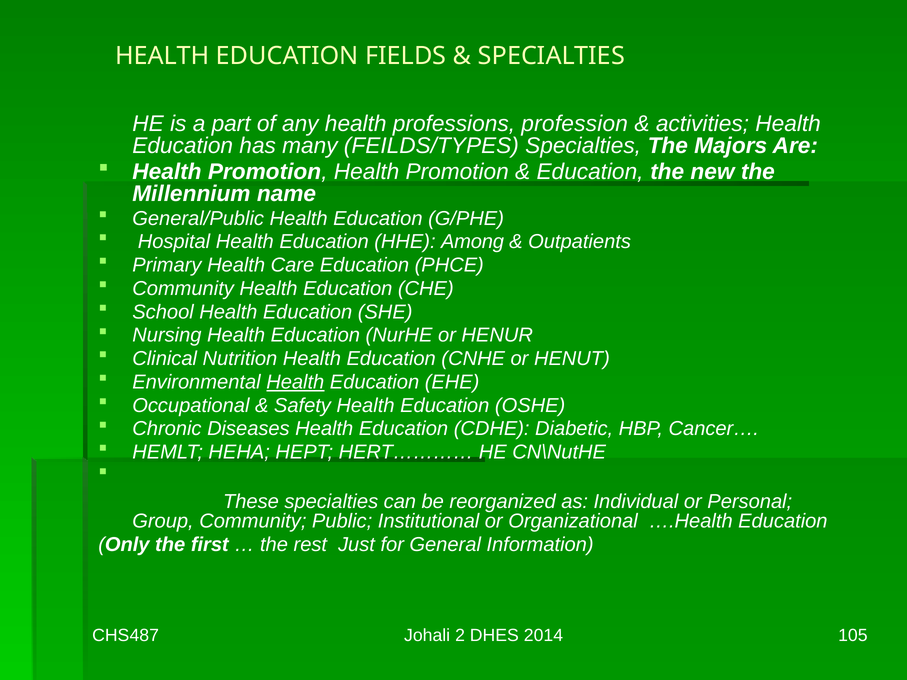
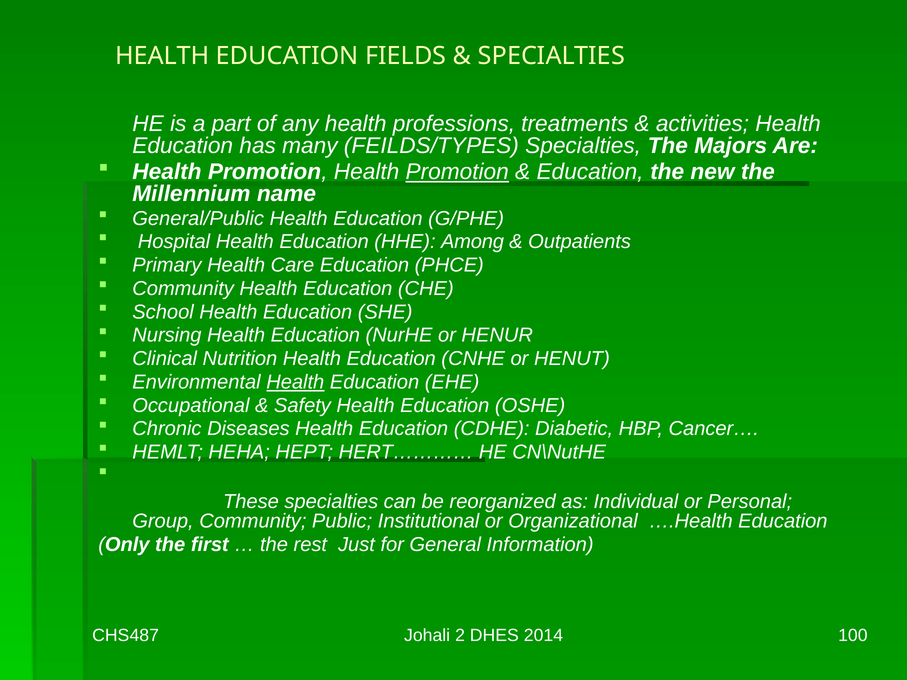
profession: profession -> treatments (575, 124)
Promotion underline: none -> present (457, 172)
105: 105 -> 100 (853, 636)
